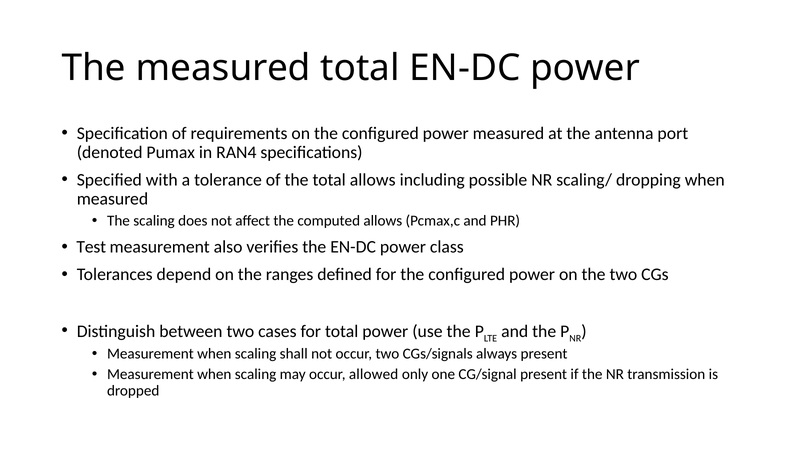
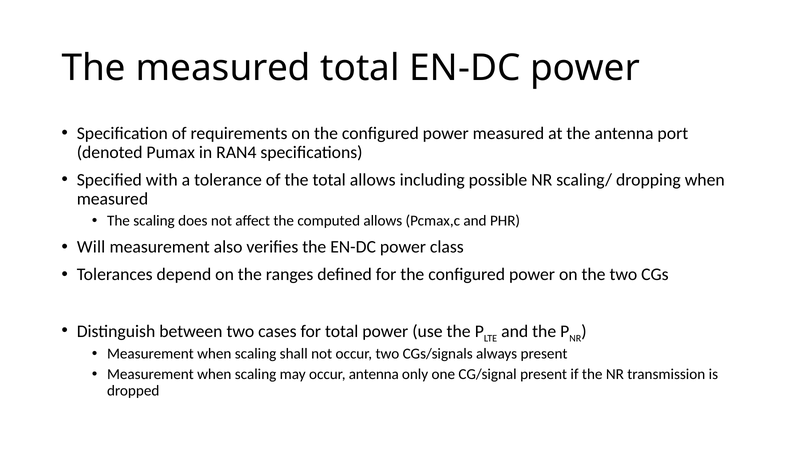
Test: Test -> Will (91, 247)
occur allowed: allowed -> antenna (374, 375)
